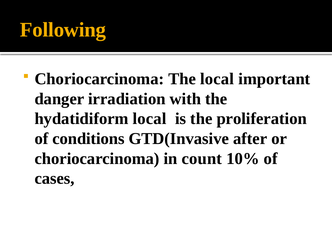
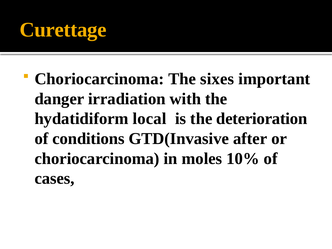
Following: Following -> Curettage (63, 30)
The local: local -> sixes (217, 79)
proliferation: proliferation -> deterioration (262, 119)
count: count -> moles (202, 159)
